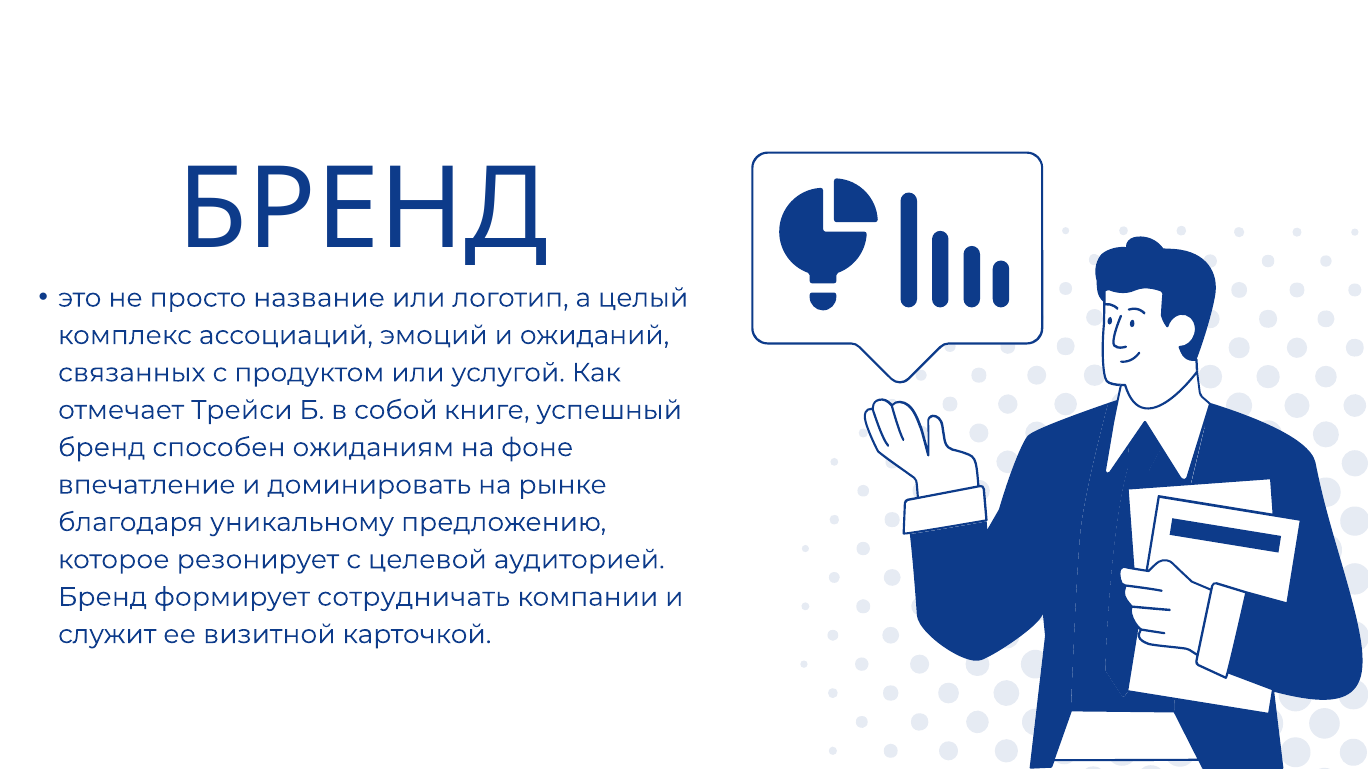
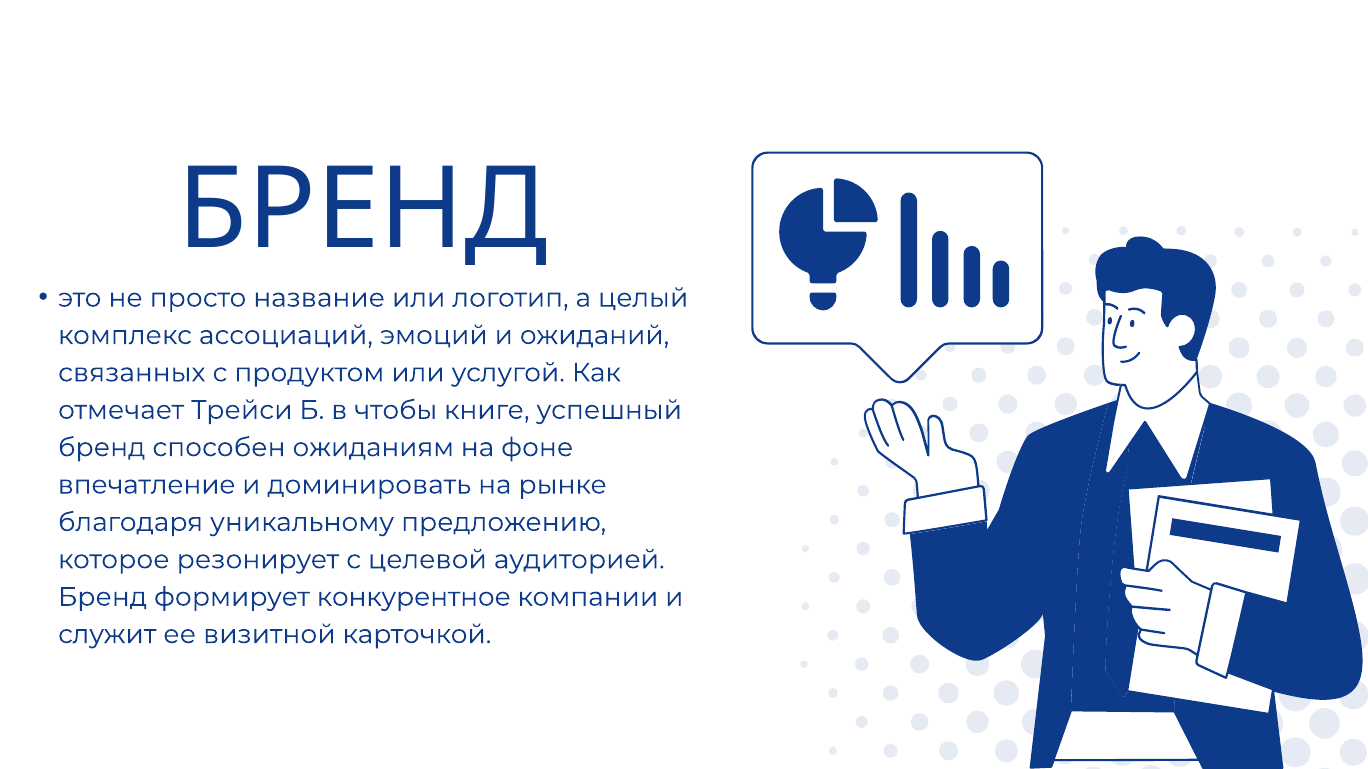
собой: собой -> чтобы (396, 410)
сотрудничать: сотрудничать -> конкурентное (414, 597)
